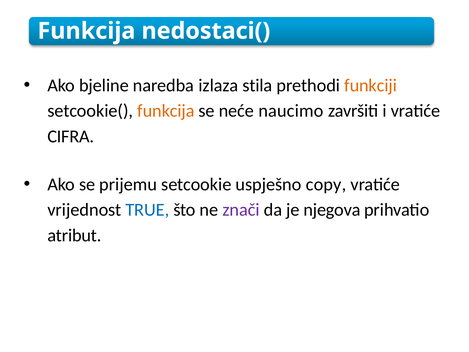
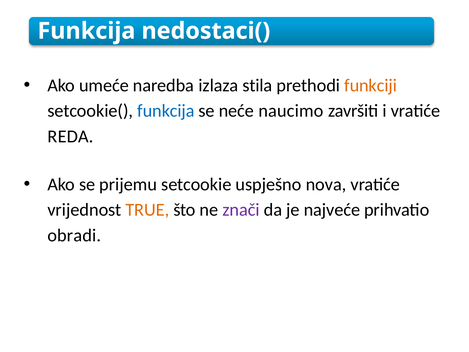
bjeline: bjeline -> umeće (104, 85)
funkcija colour: orange -> blue (166, 111)
CIFRA: CIFRA -> REDA (71, 136)
copy: copy -> nova (326, 184)
TRUE colour: blue -> orange (147, 210)
njegova: njegova -> najveće (332, 210)
atribut: atribut -> obradi (74, 235)
